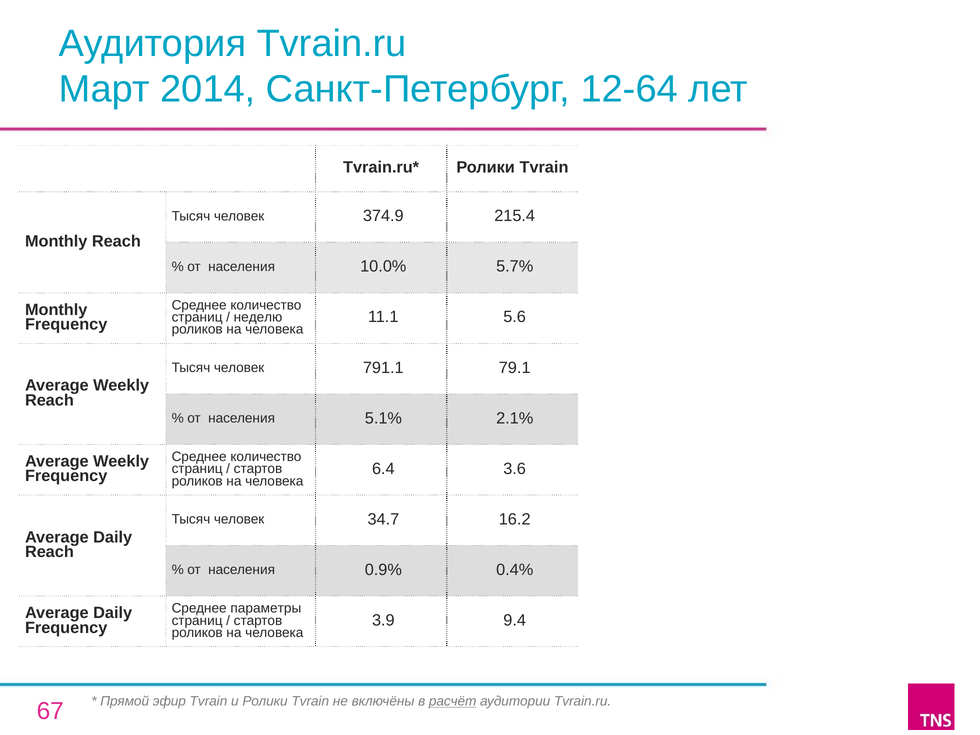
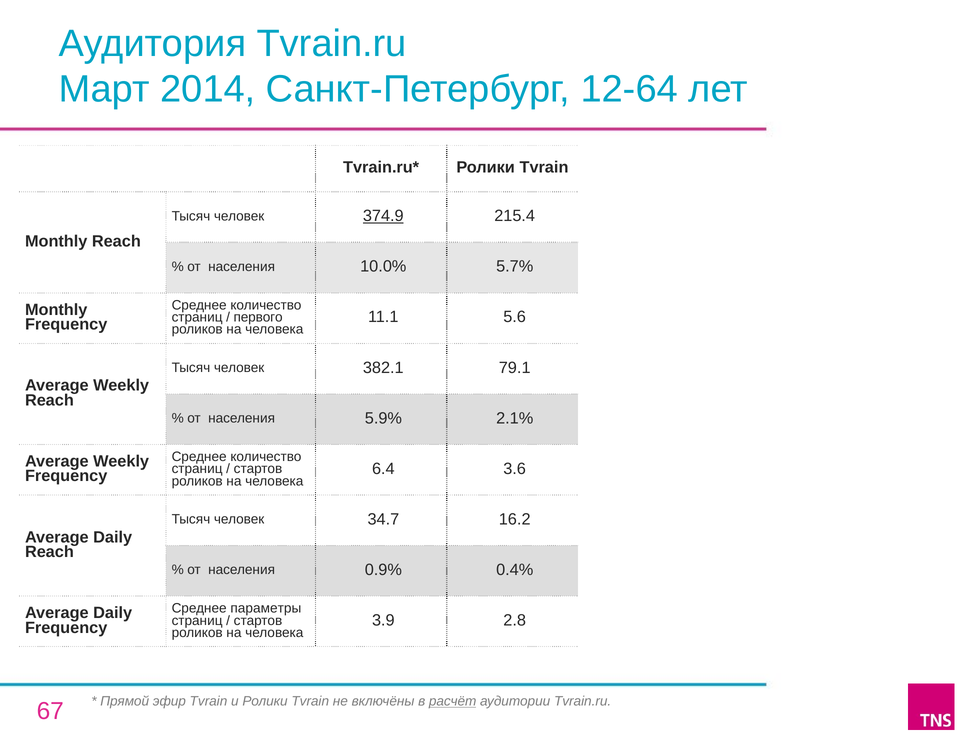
374.9 underline: none -> present (383, 216)
неделю: неделю -> первого (258, 317)
791.1: 791.1 -> 382.1 (383, 368)
5.1%: 5.1% -> 5.9% (383, 418)
9.4: 9.4 -> 2.8 (515, 620)
